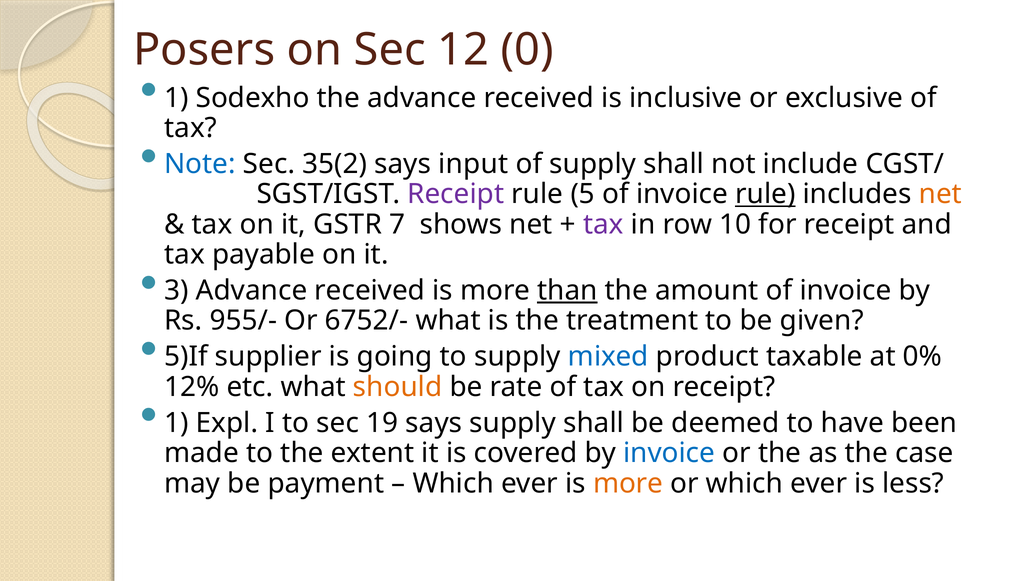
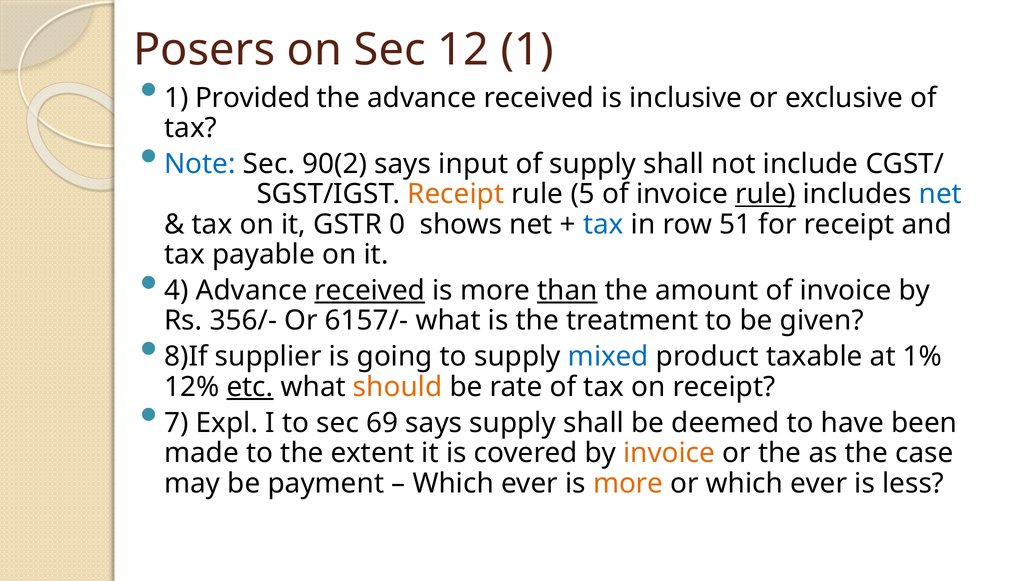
12 0: 0 -> 1 (527, 50)
Sodexho: Sodexho -> Provided (253, 98)
35(2: 35(2 -> 90(2 (335, 164)
Receipt colour: purple -> orange (456, 194)
net colour: orange -> blue (940, 194)
7: 7 -> 0 (397, 224)
tax colour: purple -> blue (603, 224)
10: 10 -> 51 (735, 224)
3: 3 -> 4 (176, 290)
received underline: none -> present (370, 290)
955/-: 955/- -> 356/- (243, 320)
6752/-: 6752/- -> 6157/- (367, 320)
5)If: 5)If -> 8)If (186, 356)
0%: 0% -> 1% (922, 356)
etc underline: none -> present (250, 387)
1: 1 -> 7 (176, 423)
19: 19 -> 69 (382, 423)
invoice colour: blue -> orange (669, 453)
